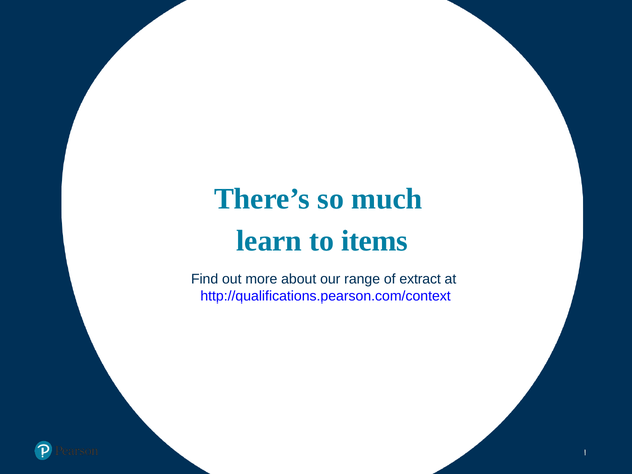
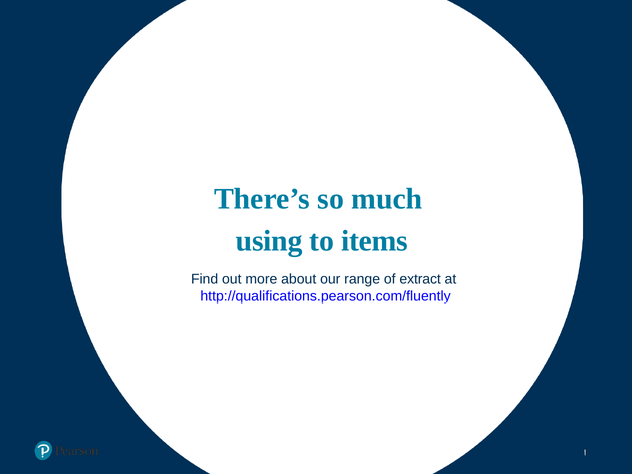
learn: learn -> using (269, 241)
http://qualifications.pearson.com/context: http://qualifications.pearson.com/context -> http://qualifications.pearson.com/fluently (326, 296)
